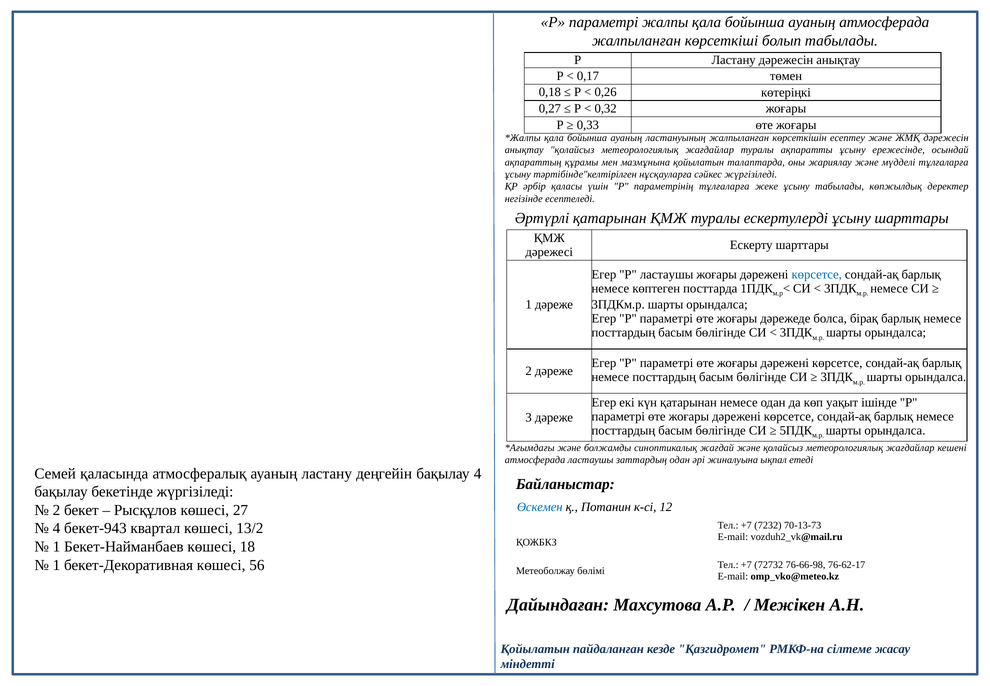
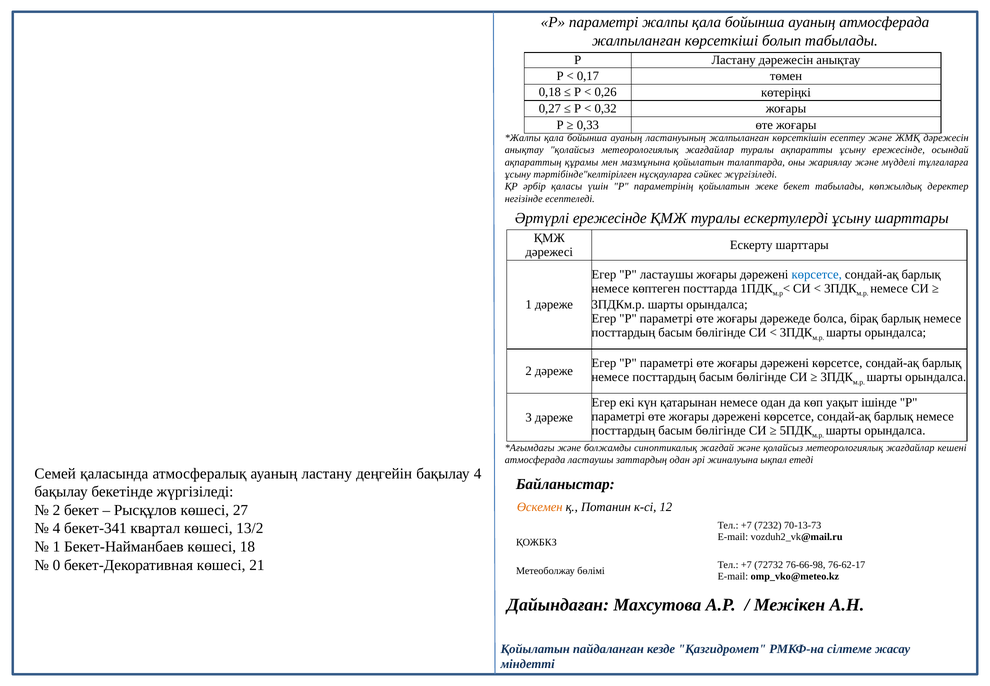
параметрінің тұлғаларға: тұлғаларға -> қойылатын (724, 186)
жеке ұсыну: ұсыну -> бекет (797, 186)
Әртүрлі қатарынан: қатарынан -> ережесінде (610, 218)
Өскемен colour: blue -> orange (540, 506)
бекет-943: бекет-943 -> бекет-341 (95, 528)
1: 1 -> 0 (57, 565)
56: 56 -> 21 (257, 565)
